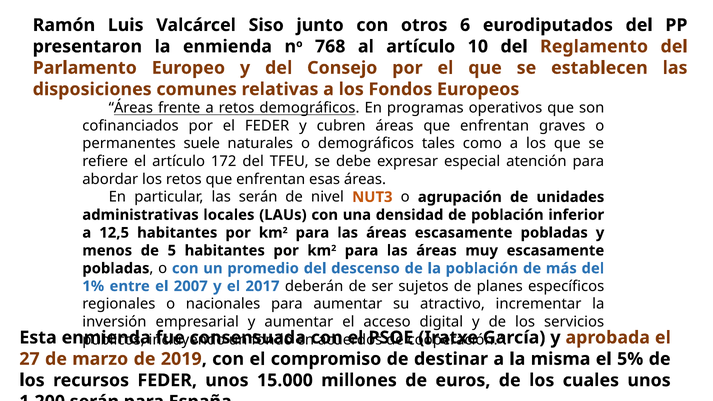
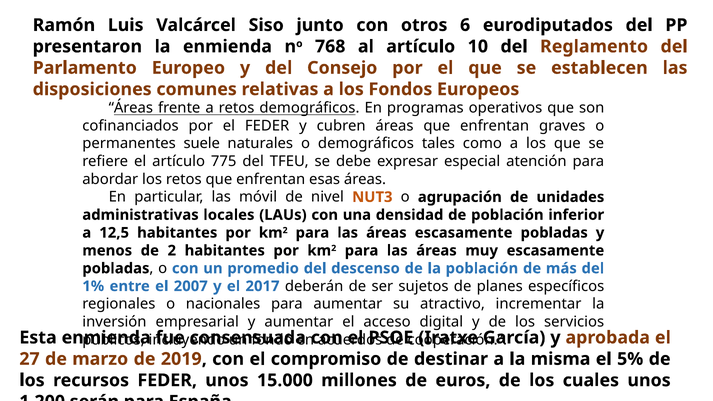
172: 172 -> 775 (224, 161)
las serán: serán -> móvil (258, 197)
5: 5 -> 2 (172, 251)
